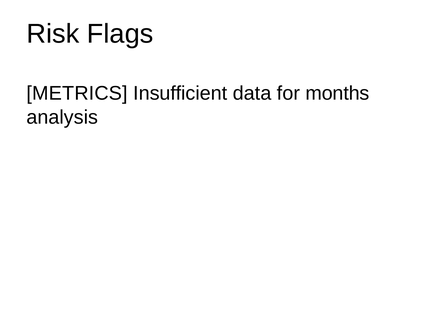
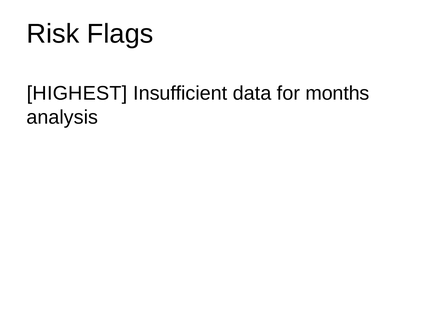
METRICS: METRICS -> HIGHEST (77, 93)
